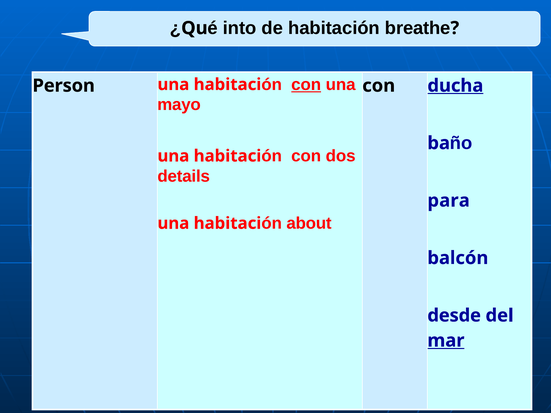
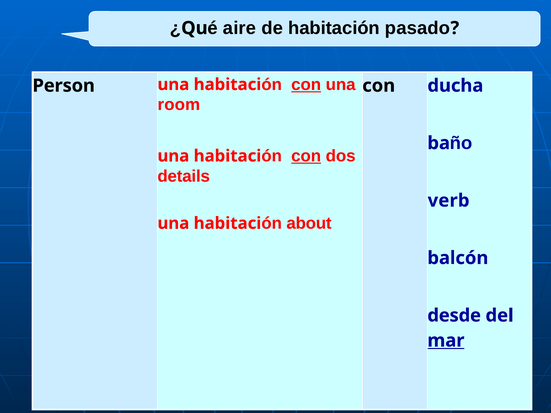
into: into -> aire (240, 28)
breathe: breathe -> pasado (418, 28)
ducha underline: present -> none (455, 86)
mayo: mayo -> room (179, 105)
con underline: none -> present (306, 156)
para: para -> verb (449, 201)
